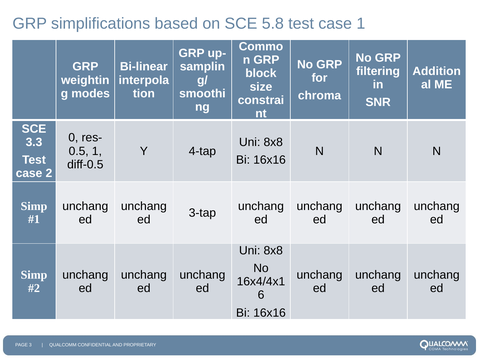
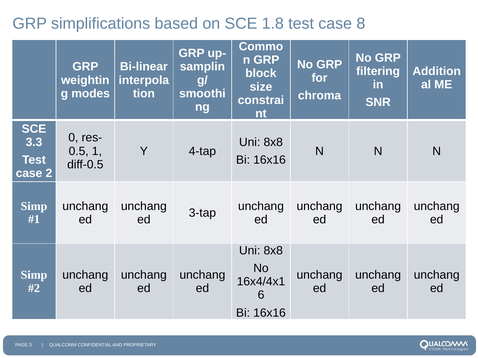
5.8: 5.8 -> 1.8 (273, 24)
case 1: 1 -> 8 (361, 24)
